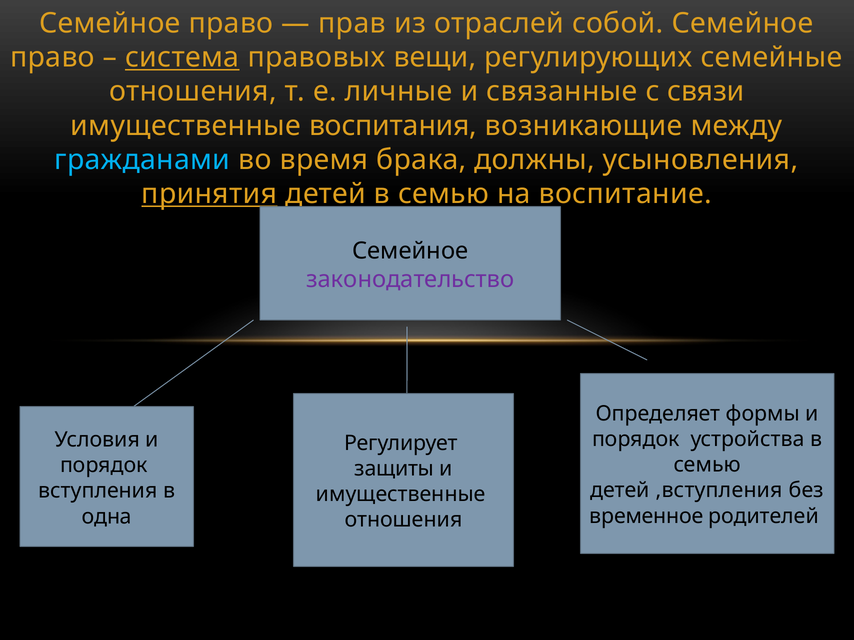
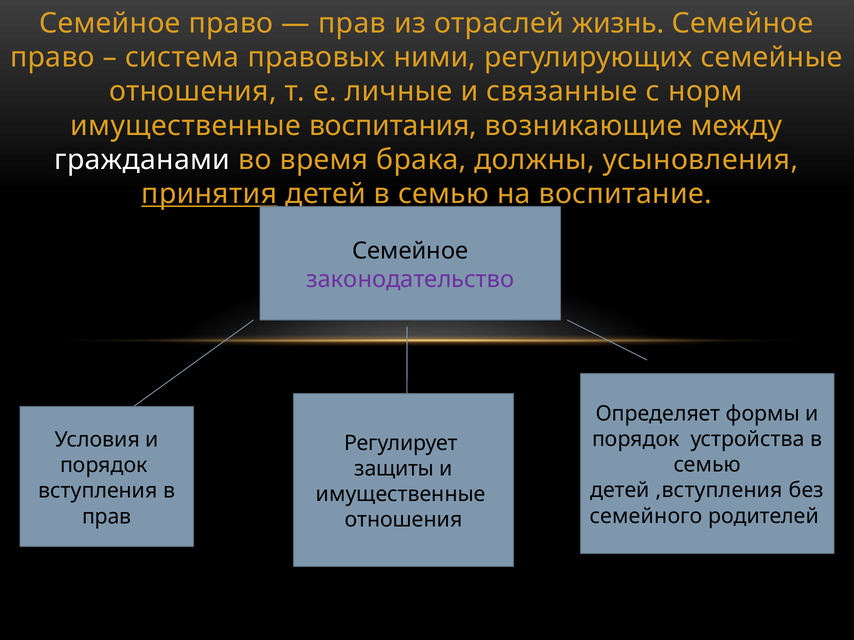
собой: собой -> жизнь (618, 23)
система underline: present -> none (182, 58)
вещи: вещи -> ними (435, 58)
связи: связи -> норм (706, 92)
гражданами colour: light blue -> white (142, 160)
временное: временное -> семейного (646, 516)
одна: одна -> прав (107, 517)
